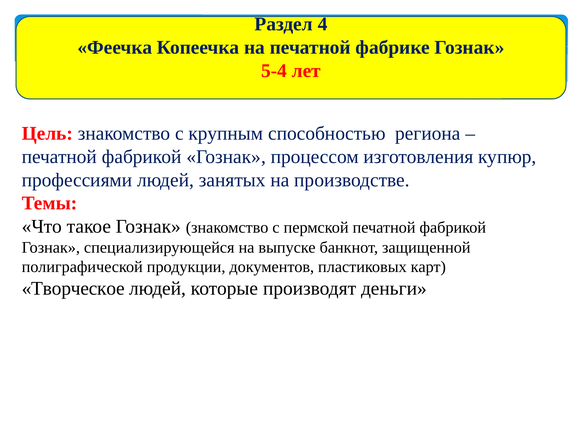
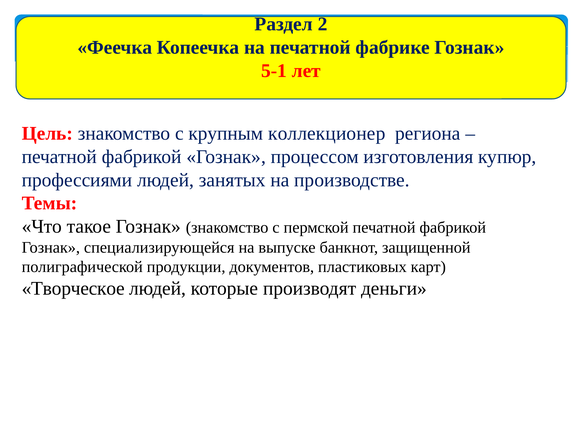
4: 4 -> 2 (323, 24)
5-4: 5-4 -> 5-1 (274, 71)
способностью: способностью -> коллекционер (327, 134)
